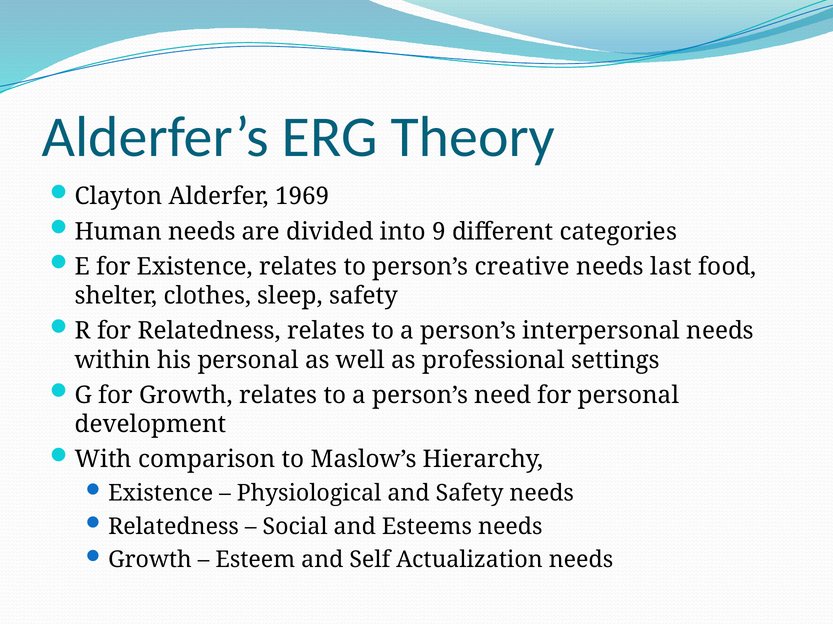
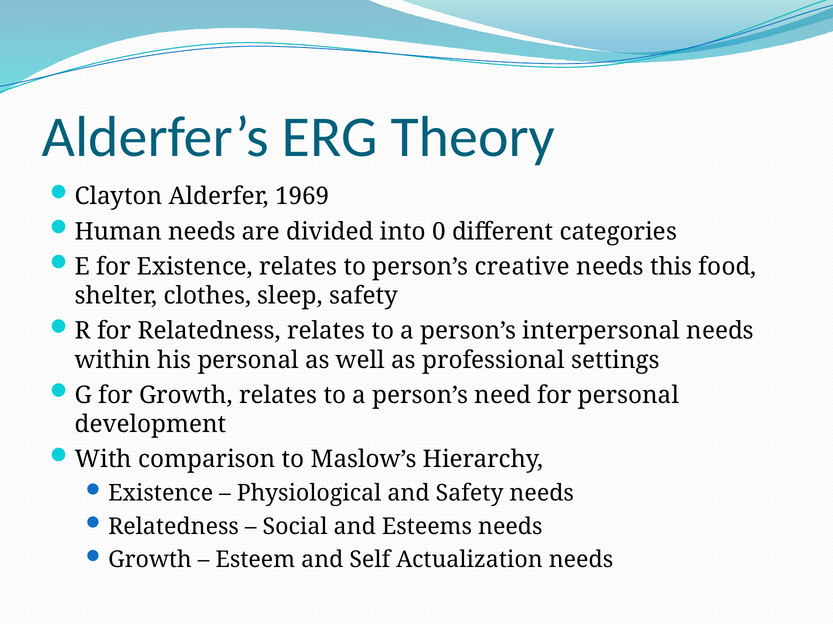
9: 9 -> 0 (439, 232)
last: last -> this (671, 267)
